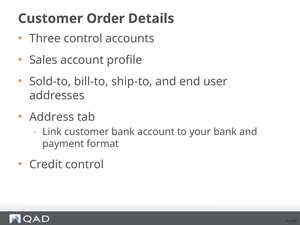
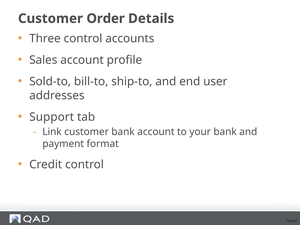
Address: Address -> Support (52, 117)
